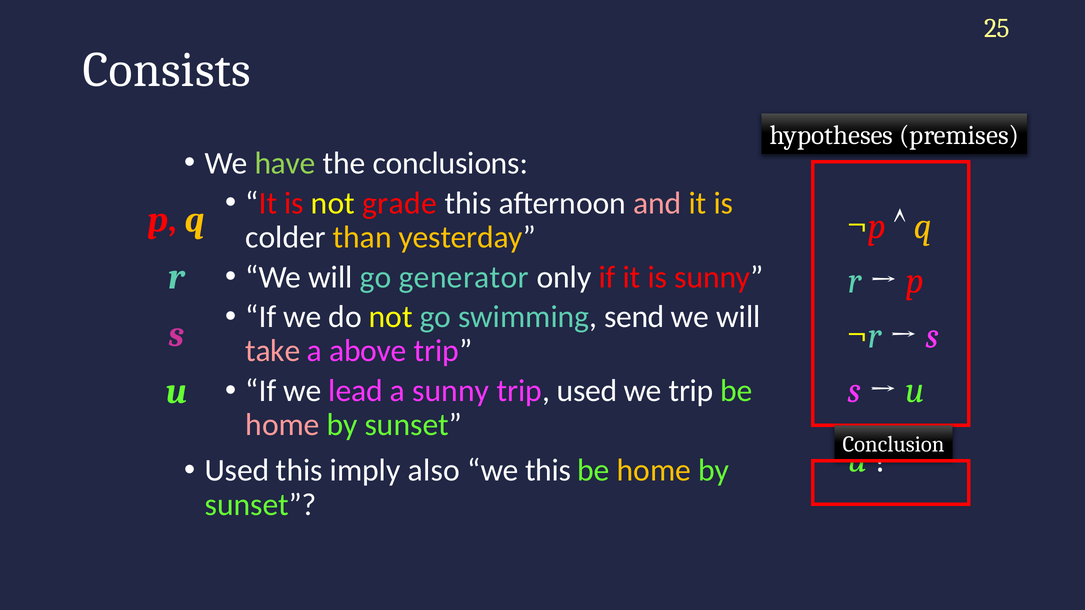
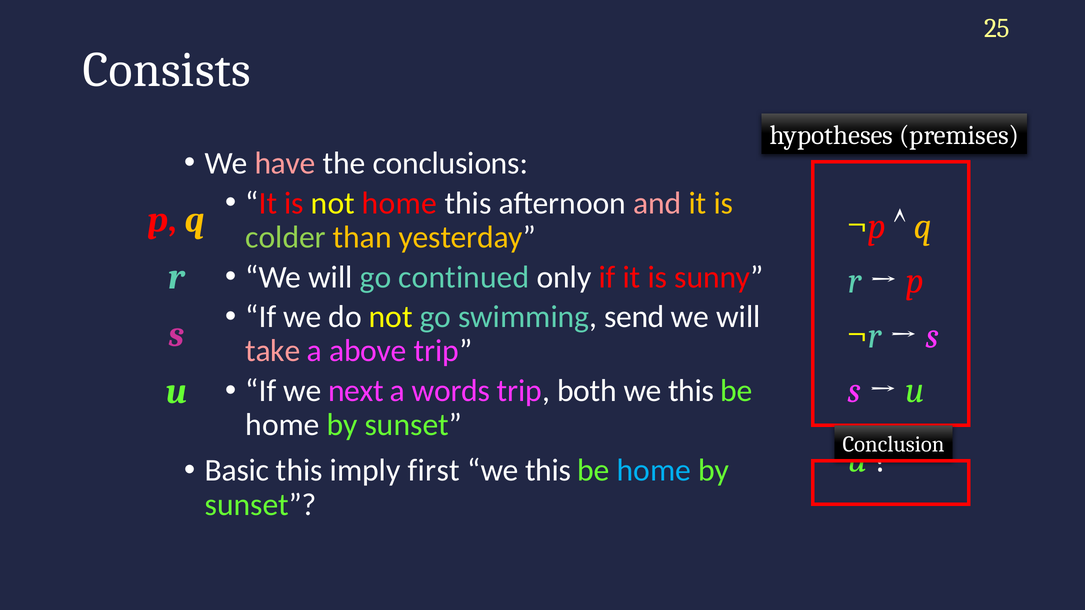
have colour: light green -> pink (285, 163)
not grade: grade -> home (400, 203)
colder colour: white -> light green (286, 237)
generator: generator -> continued (464, 277)
lead: lead -> next (356, 391)
a sunny: sunny -> words (451, 391)
trip used: used -> both (587, 391)
trip: trip -> this (691, 391)
home colour: pink -> white (283, 425)
Used: Used -> Basic (237, 471)
also: also -> first (434, 471)
home colour: yellow -> light blue (654, 471)
